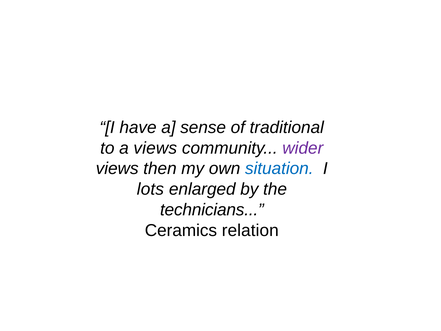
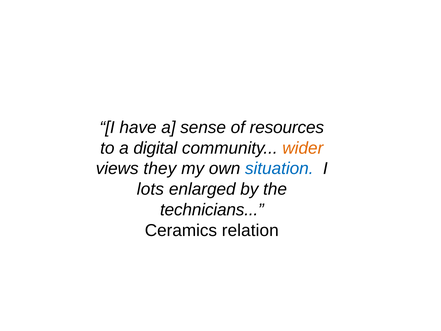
traditional: traditional -> resources (287, 127)
a views: views -> digital (155, 148)
wider colour: purple -> orange (303, 148)
then: then -> they (160, 169)
